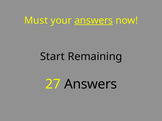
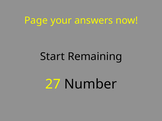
Must: Must -> Page (36, 21)
answers underline: present -> none (94, 21)
27 Answers: Answers -> Number (91, 84)
